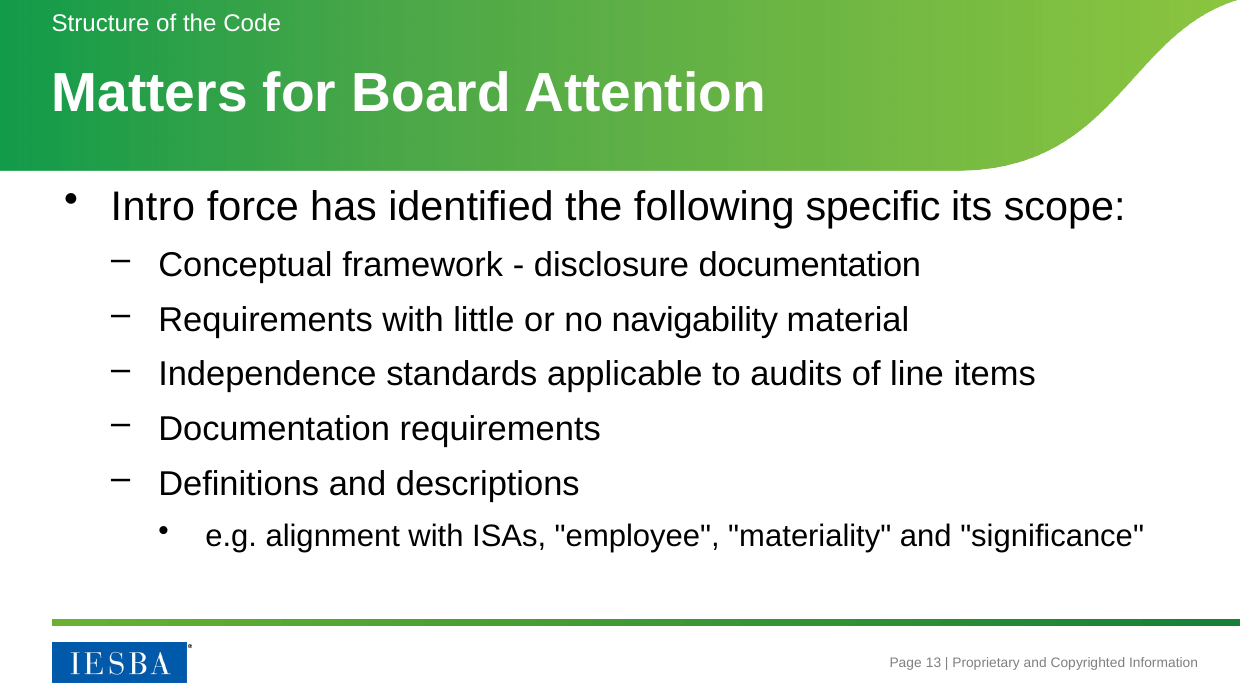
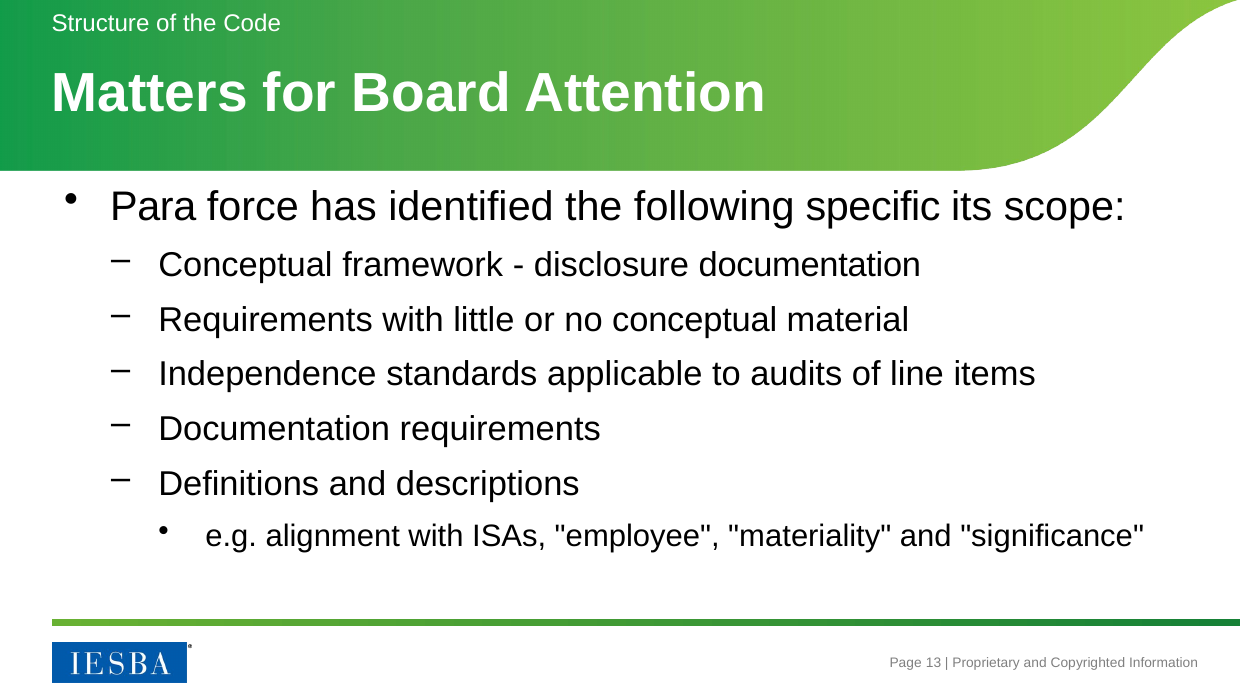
Intro: Intro -> Para (153, 207)
no navigability: navigability -> conceptual (695, 320)
